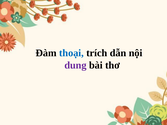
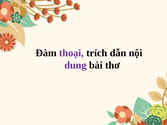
thoại colour: blue -> purple (71, 53)
